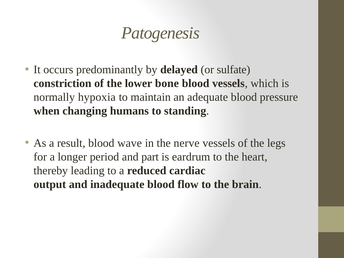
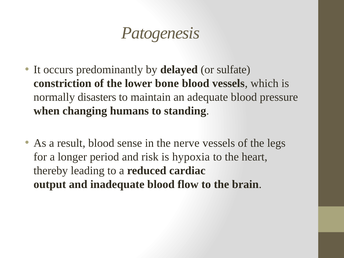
hypoxia: hypoxia -> disasters (97, 97)
wave: wave -> sense (130, 143)
part: part -> risk (150, 157)
eardrum: eardrum -> hypoxia (191, 157)
